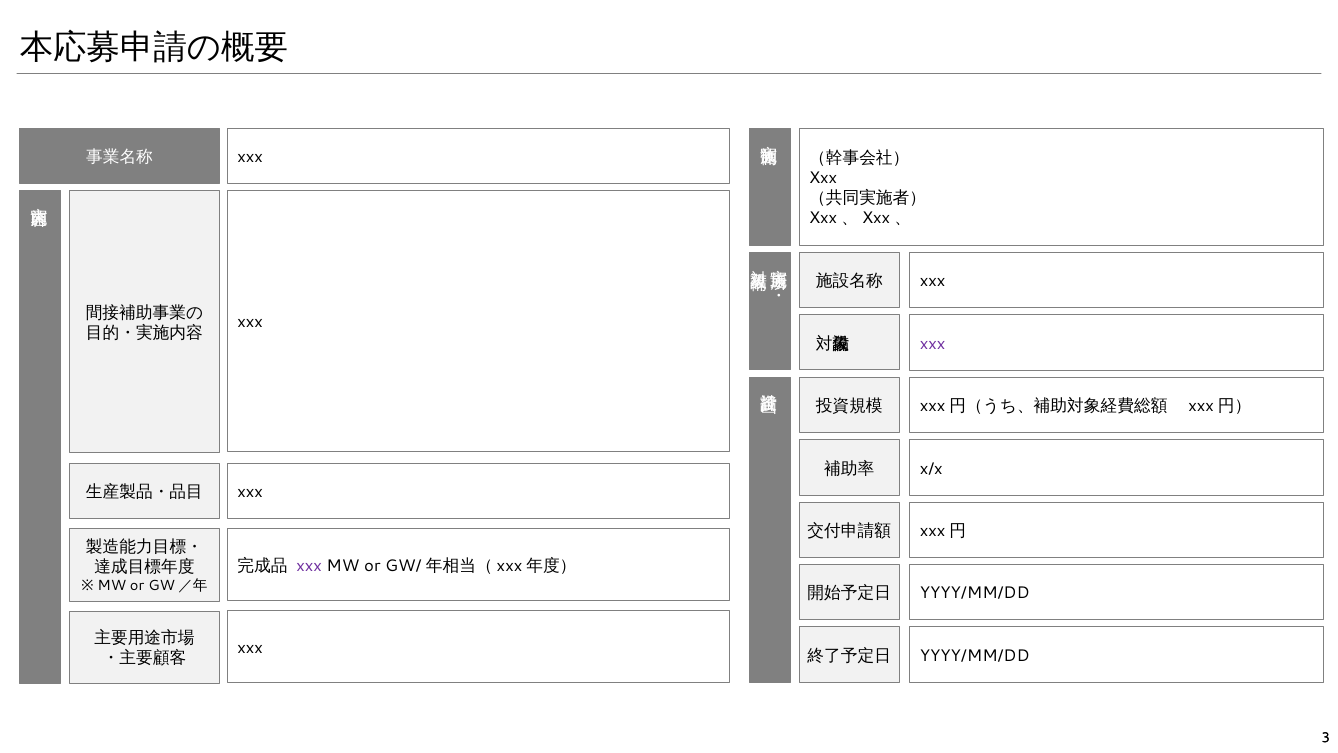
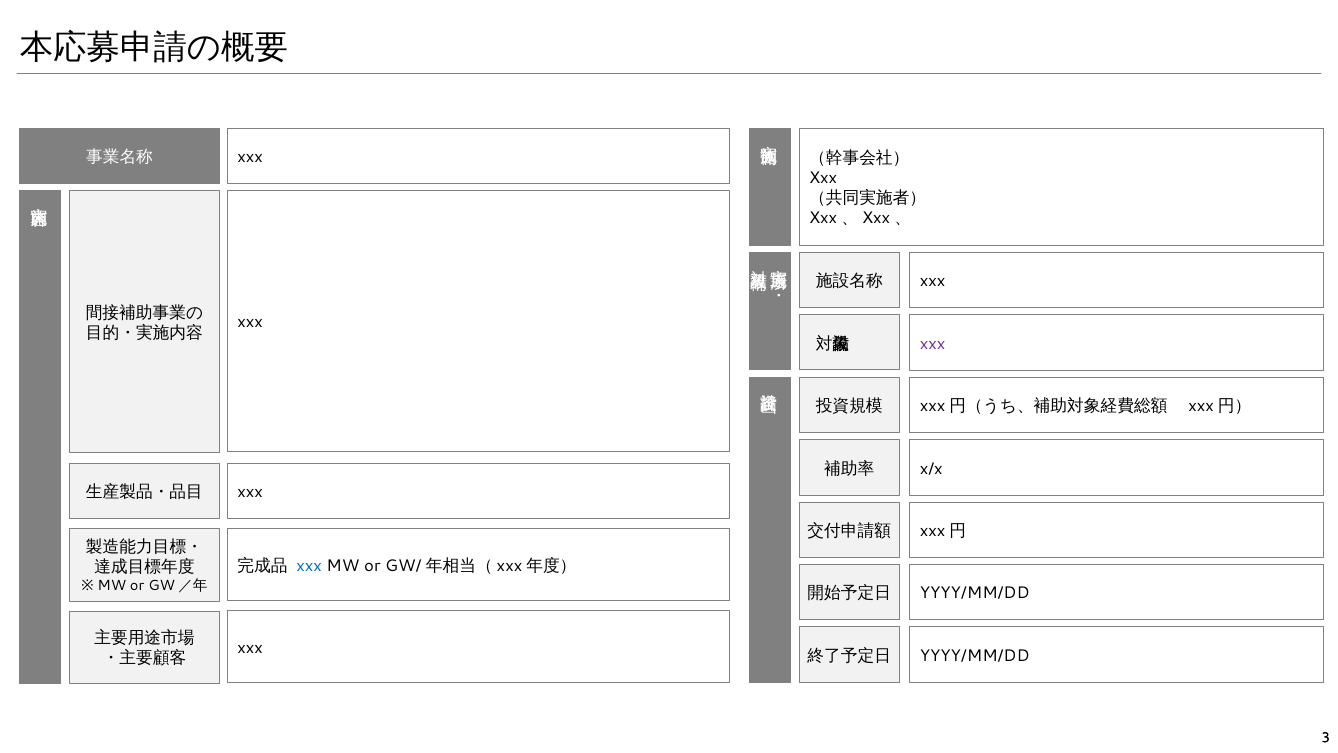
xxx colour: purple -> blue (309, 565)
